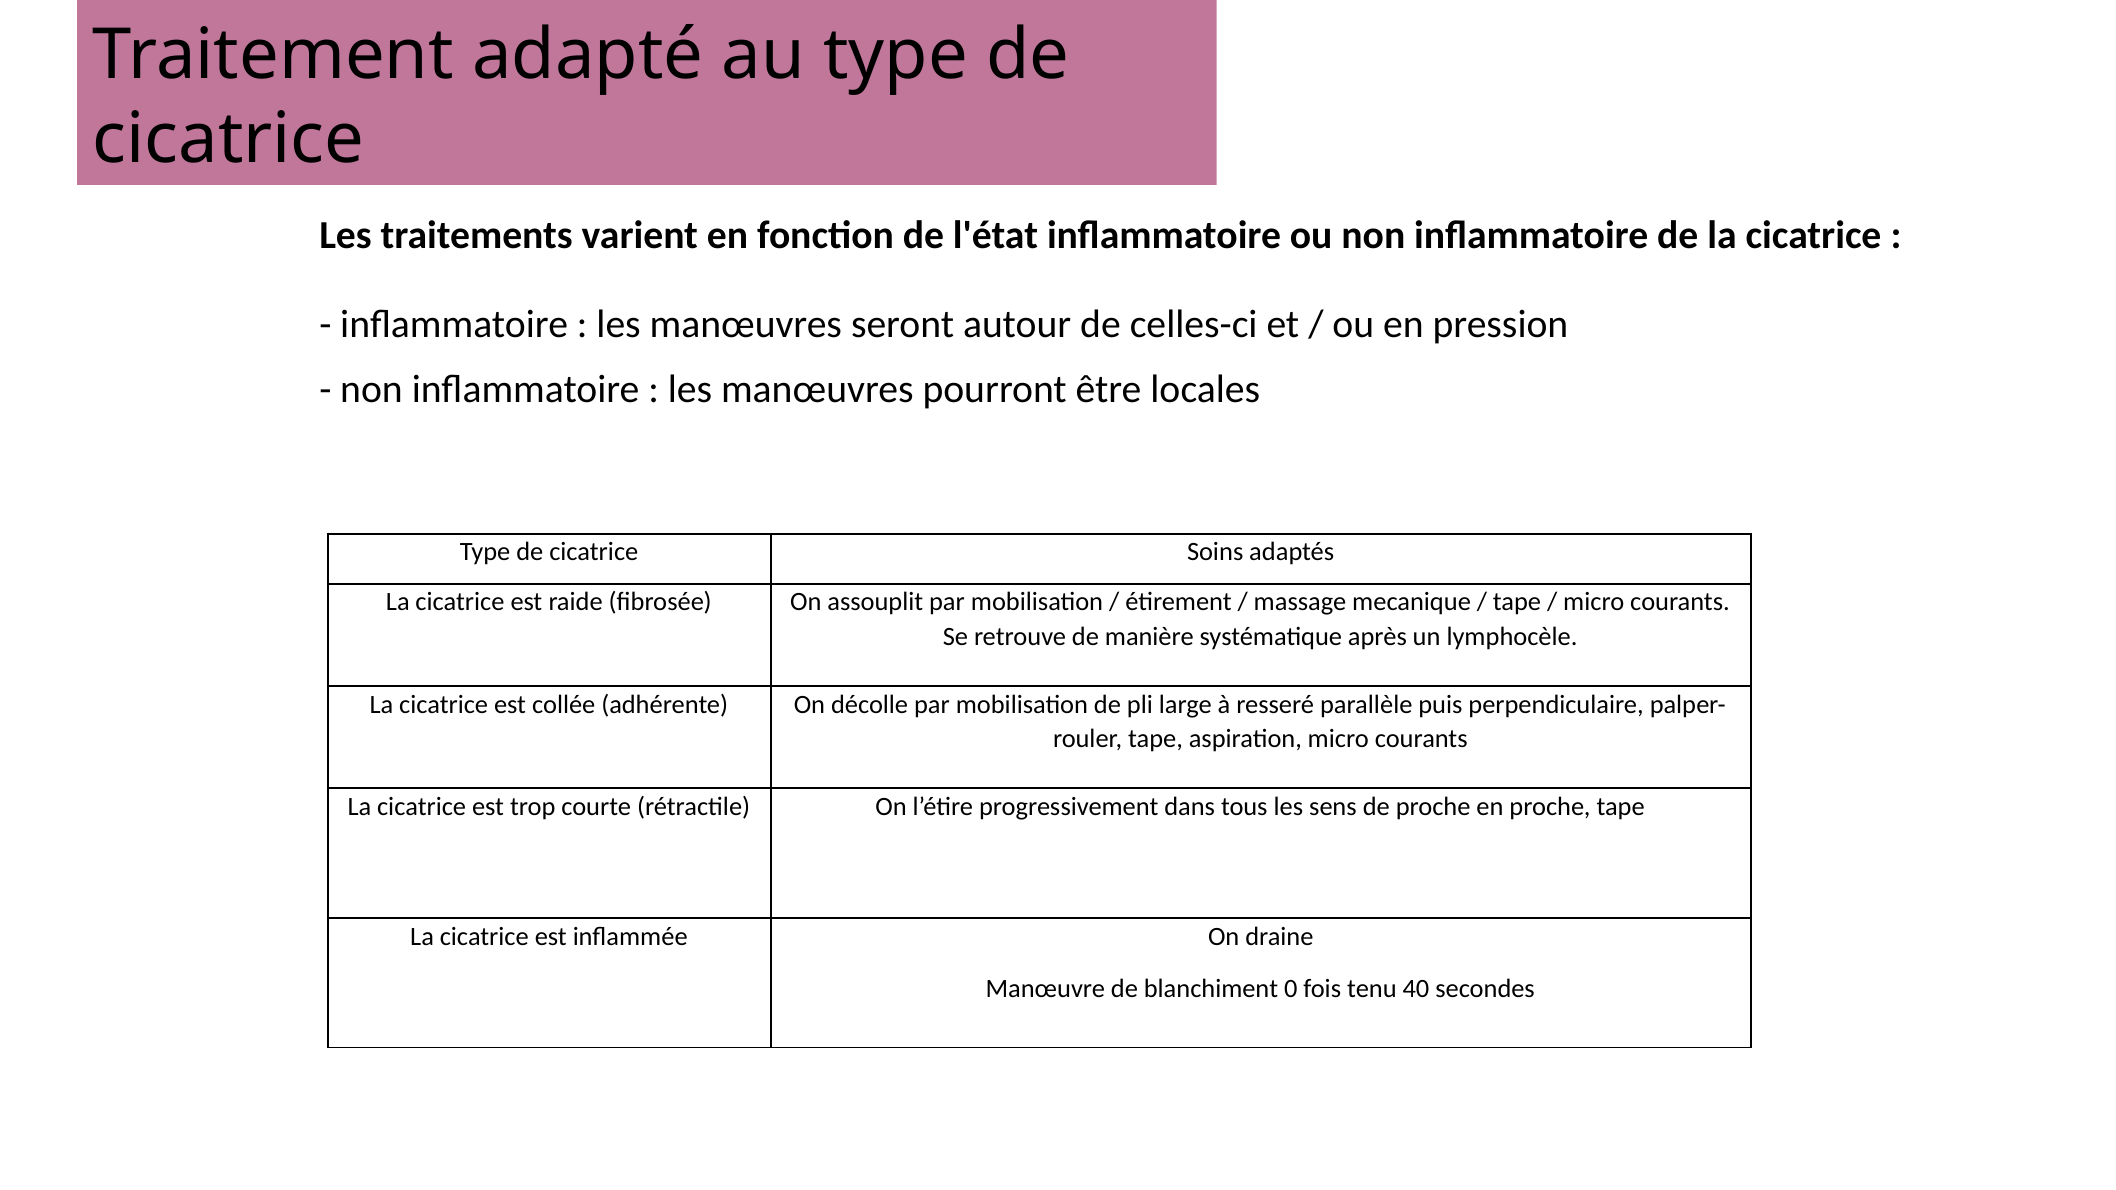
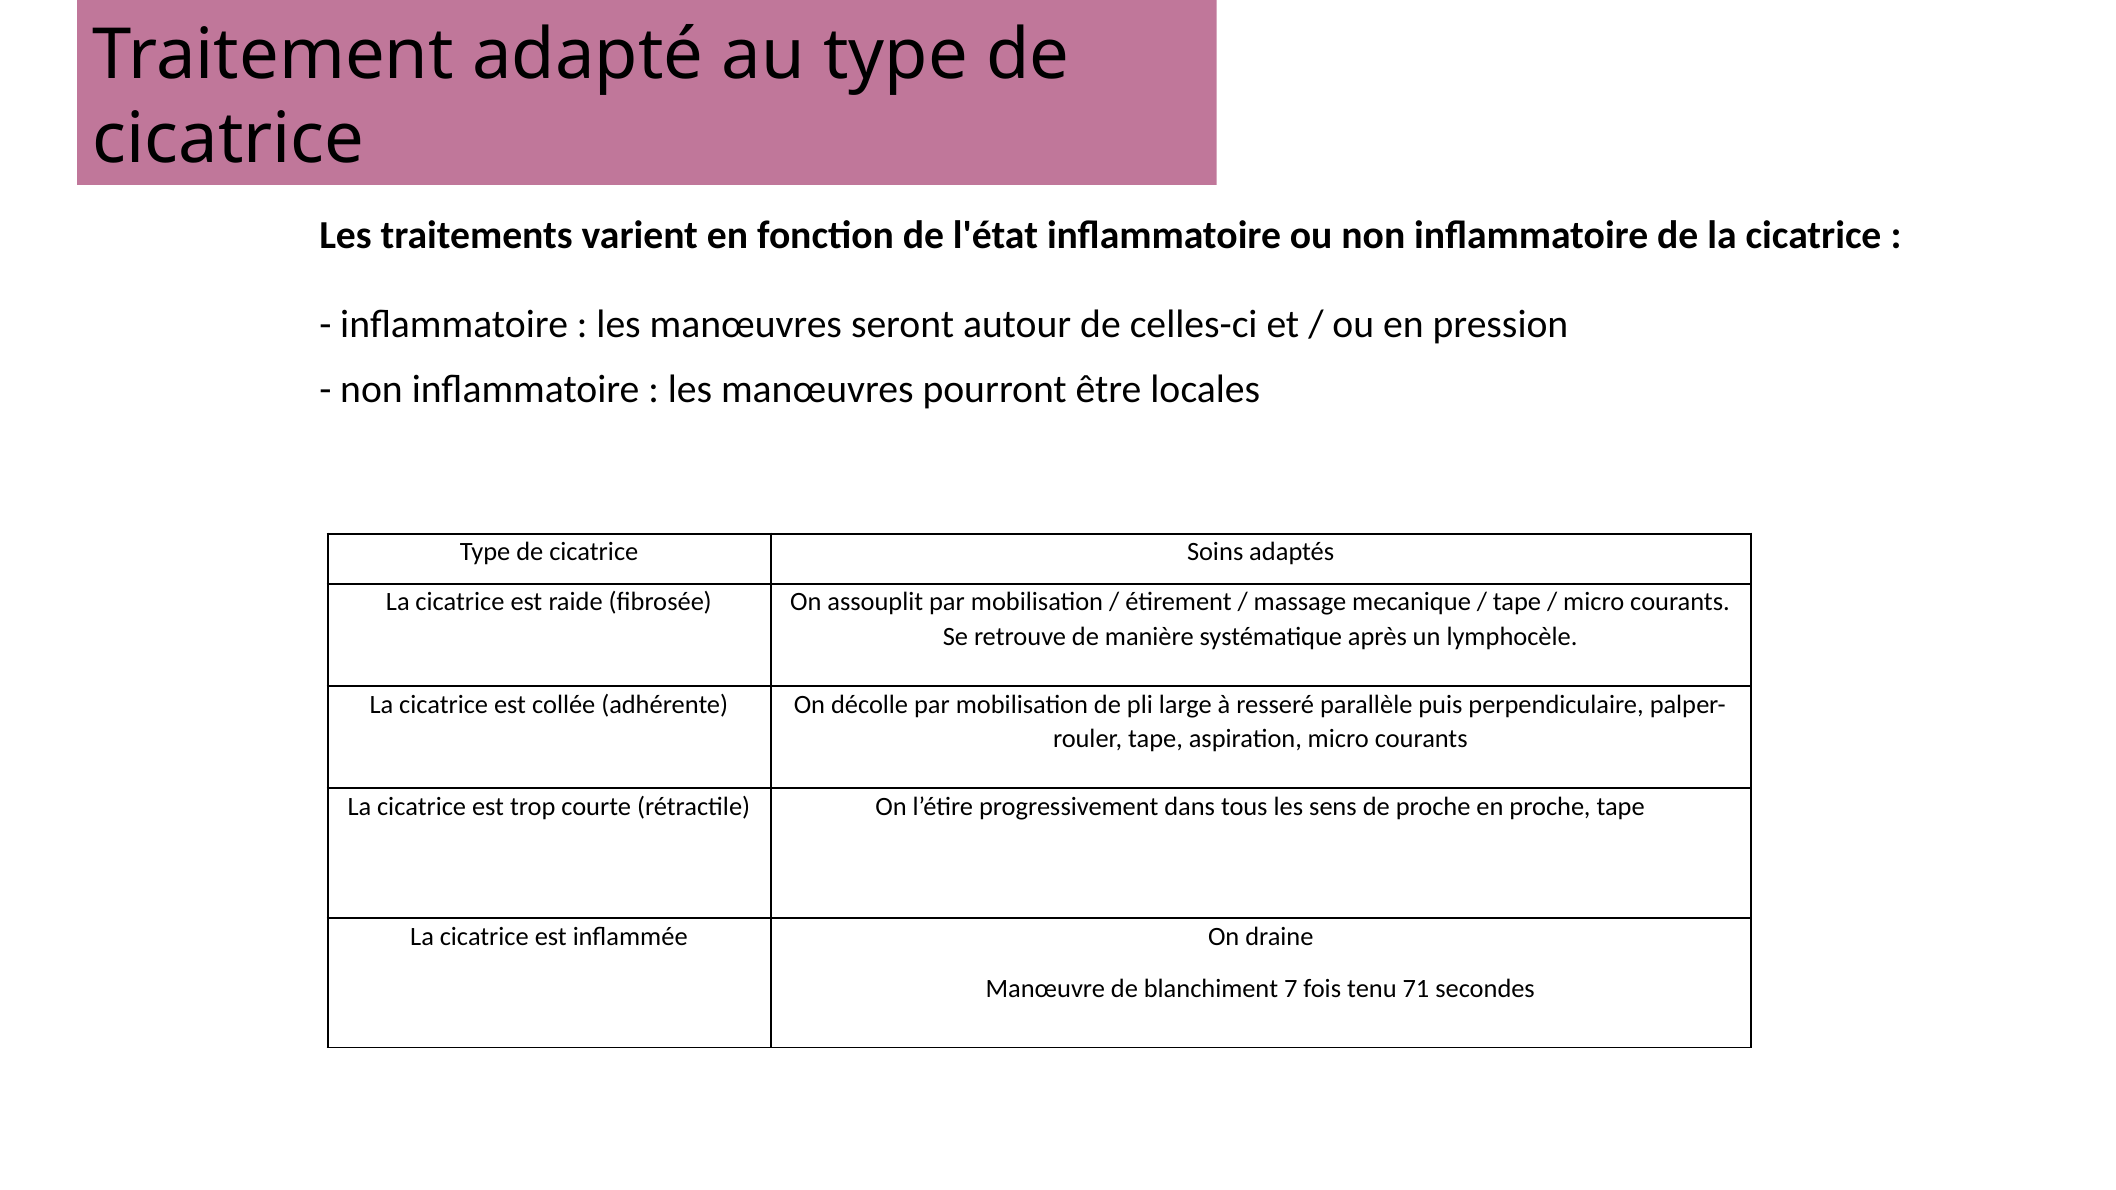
0: 0 -> 7 (1291, 989)
40: 40 -> 71 (1416, 989)
